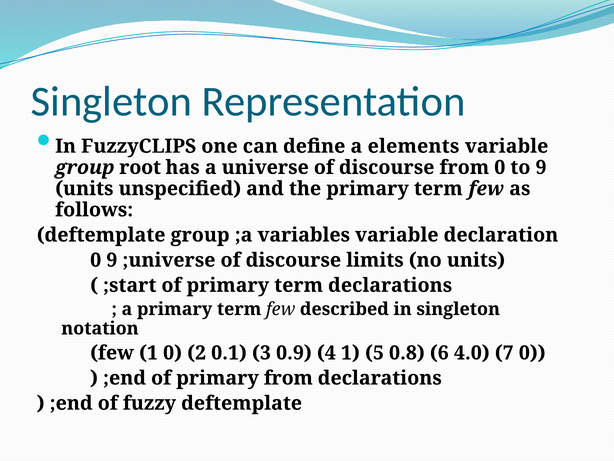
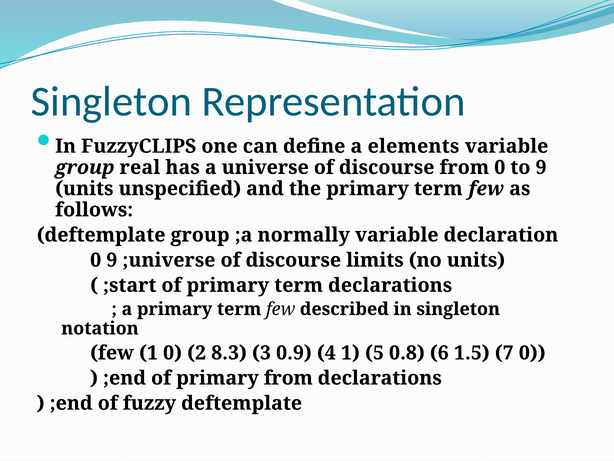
root: root -> real (140, 167)
variables: variables -> normally (304, 235)
0.1: 0.1 -> 8.3 (229, 353)
4.0: 4.0 -> 1.5 (472, 353)
